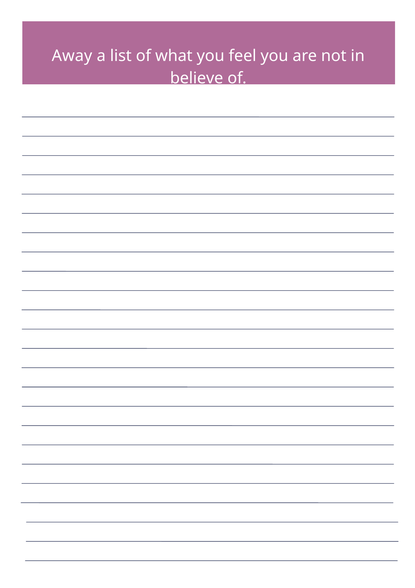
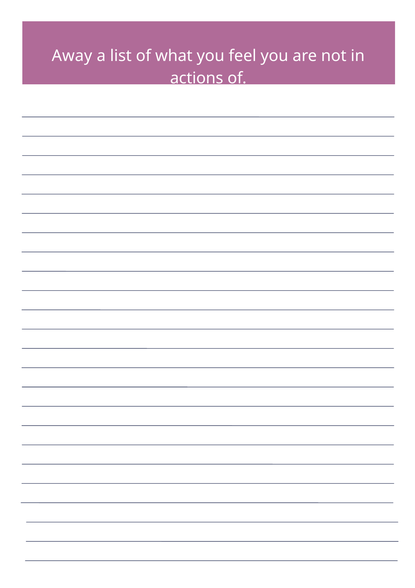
believe: believe -> actions (197, 78)
